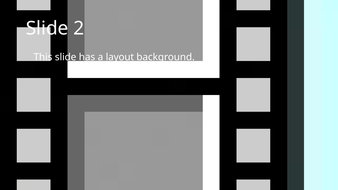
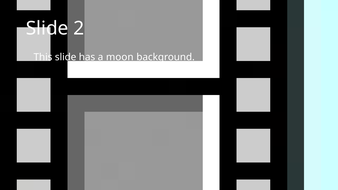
layout: layout -> moon (120, 57)
